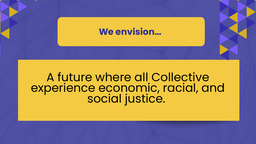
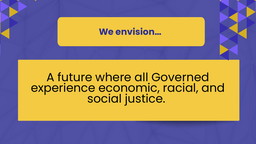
Collective: Collective -> Governed (180, 77)
